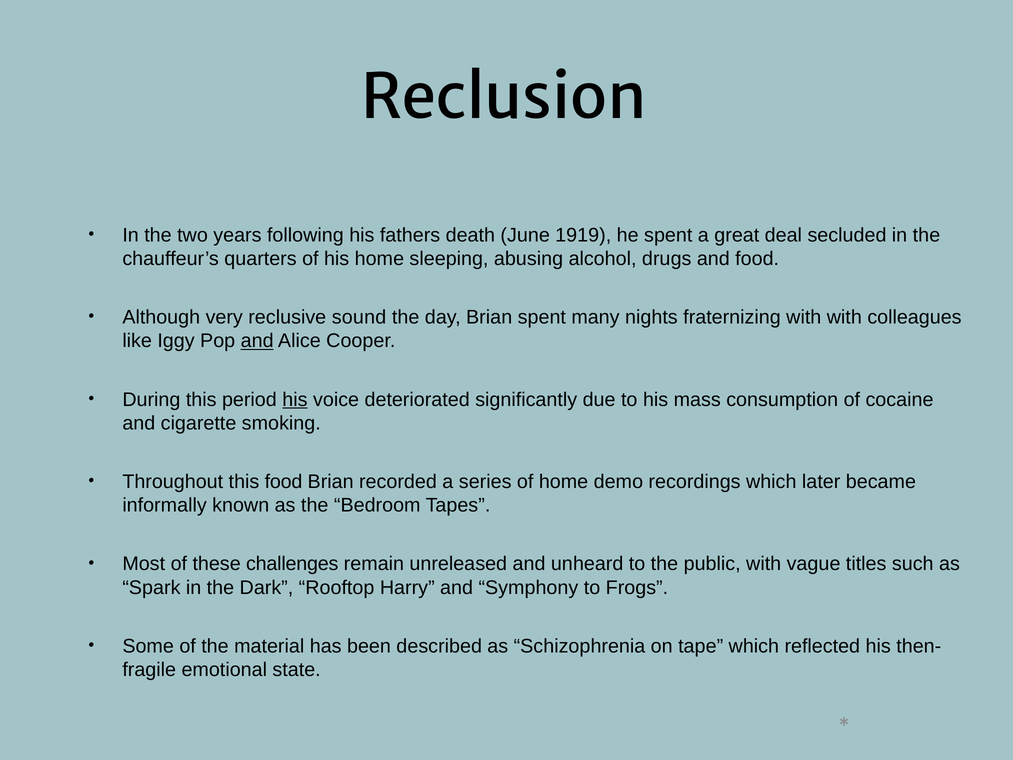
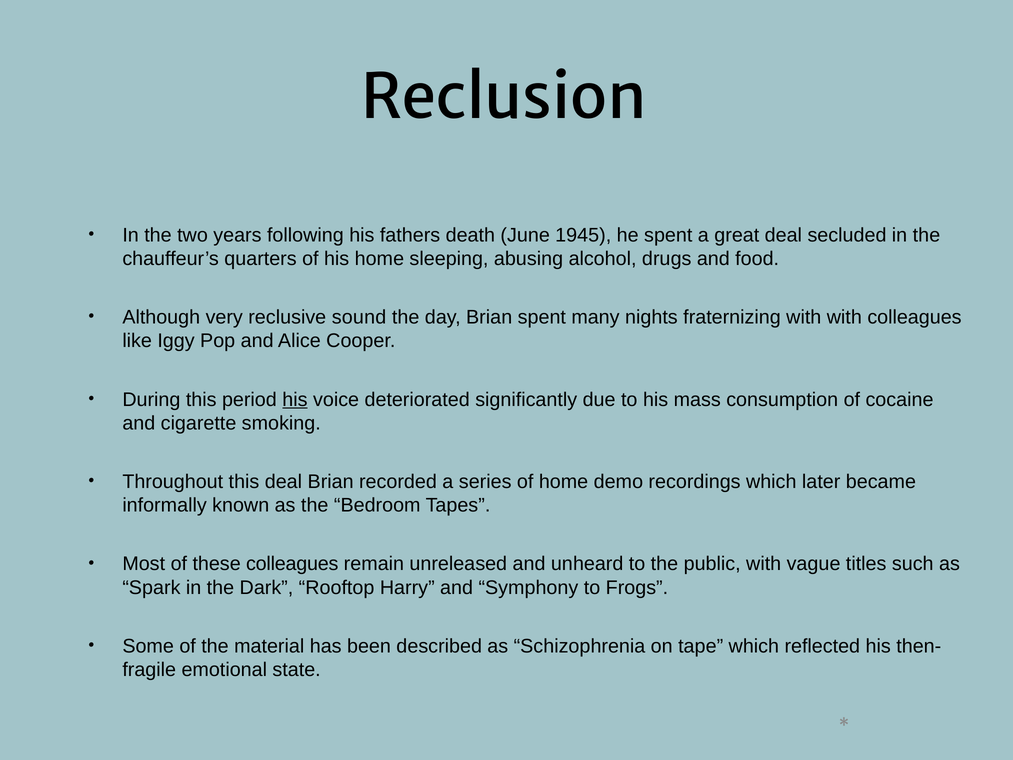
1919: 1919 -> 1945 (583, 235)
and underline: present -> none (257, 341)
this food: food -> deal (283, 482)
these challenges: challenges -> colleagues (292, 564)
